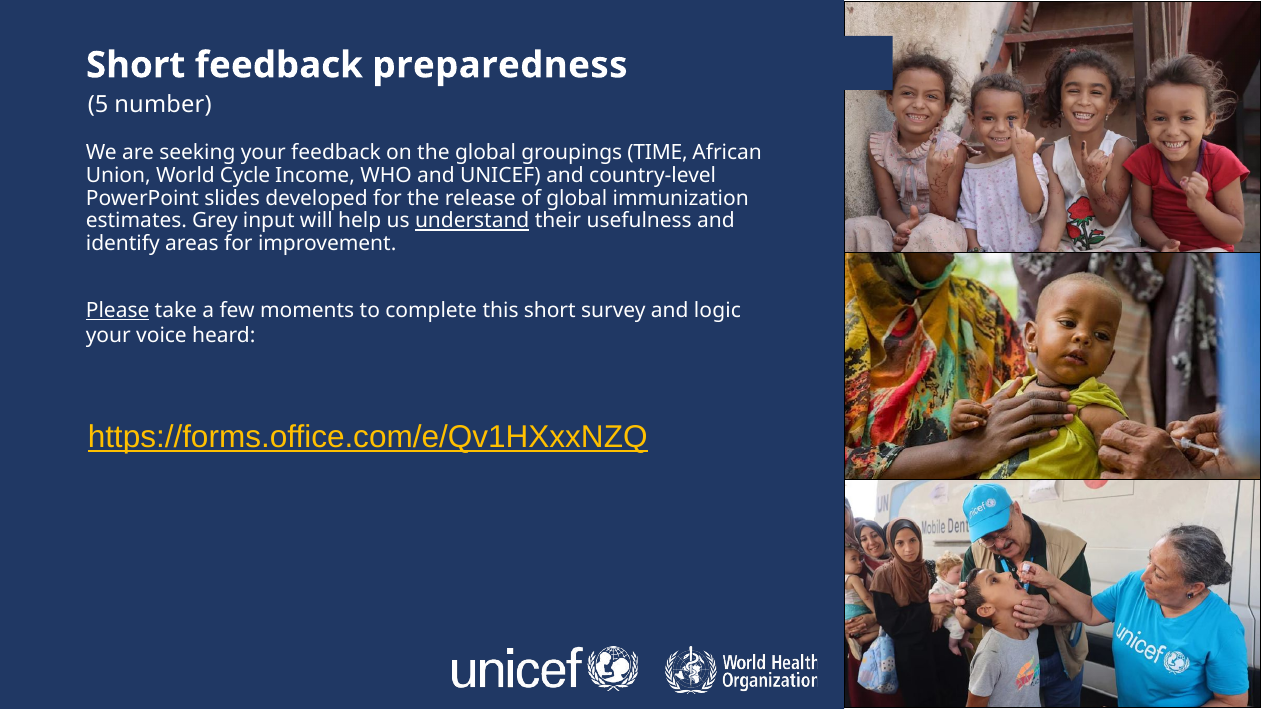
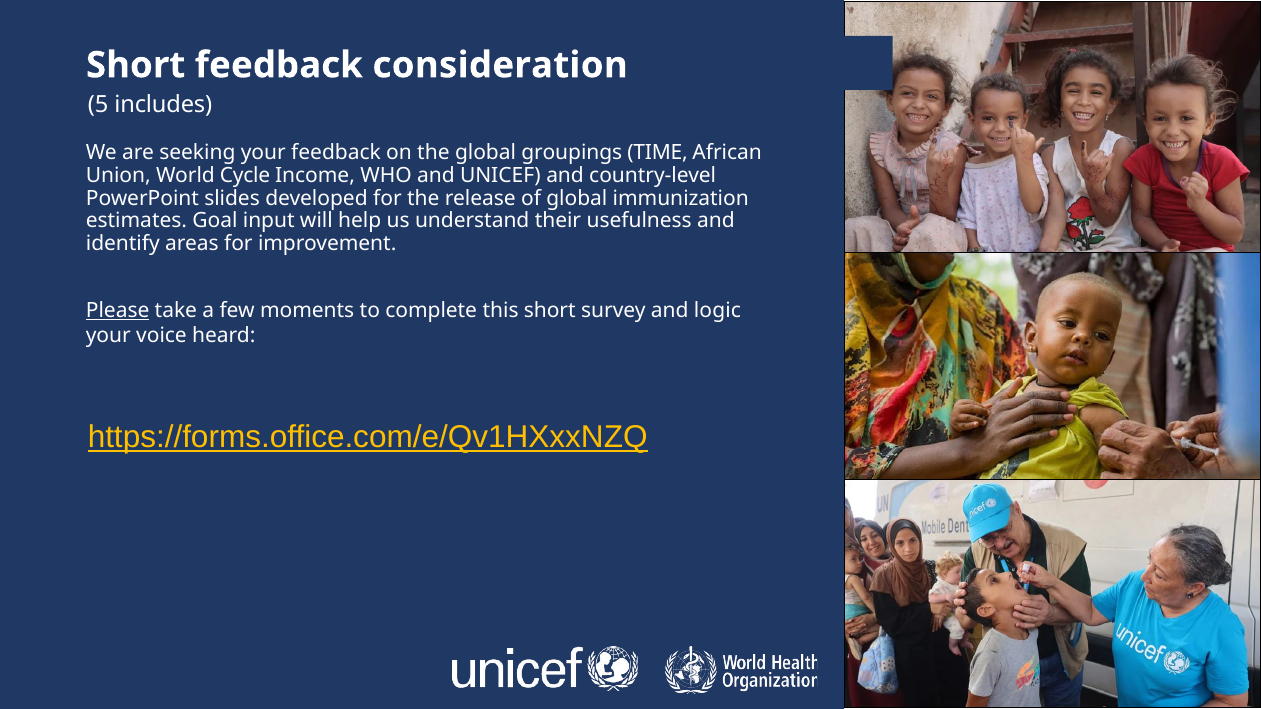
preparedness: preparedness -> consideration (500, 65)
number: number -> includes (163, 105)
Grey: Grey -> Goal (215, 221)
understand underline: present -> none (472, 221)
